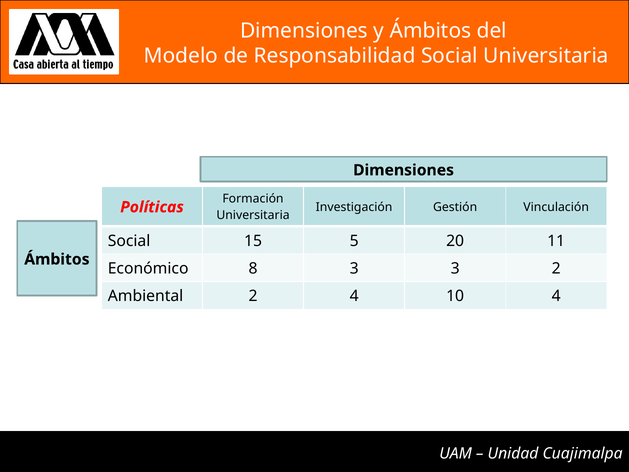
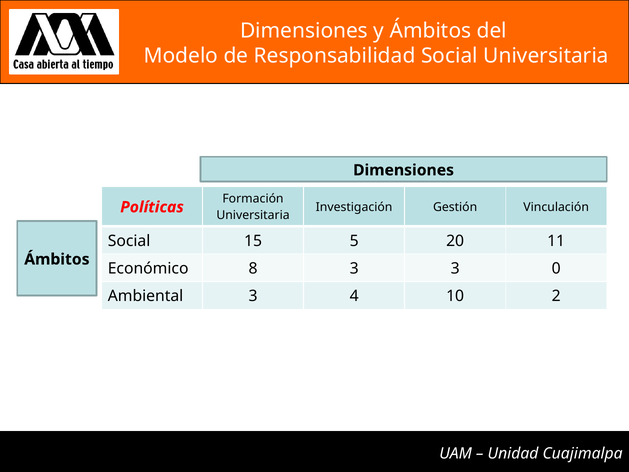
3 2: 2 -> 0 (556, 268)
Ambiental 2: 2 -> 3 (253, 296)
10 4: 4 -> 2 (556, 296)
